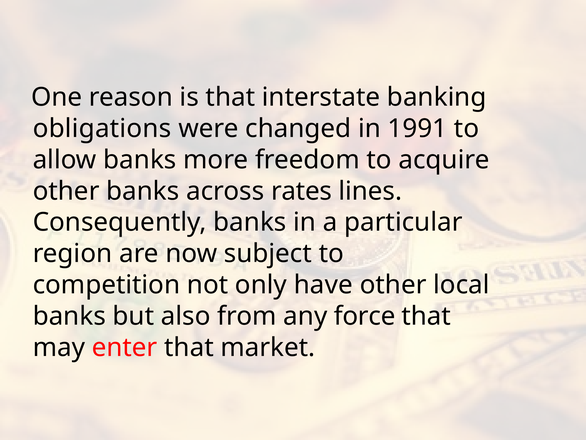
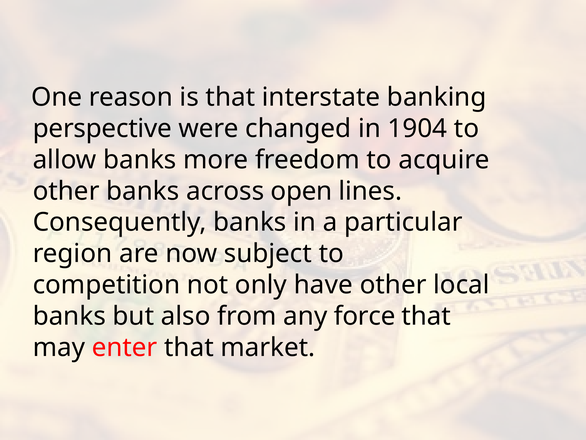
obligations: obligations -> perspective (102, 128)
1991: 1991 -> 1904 (417, 128)
rates: rates -> open (301, 191)
